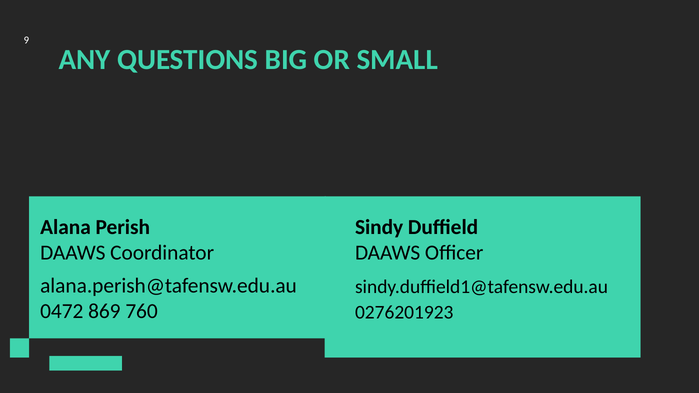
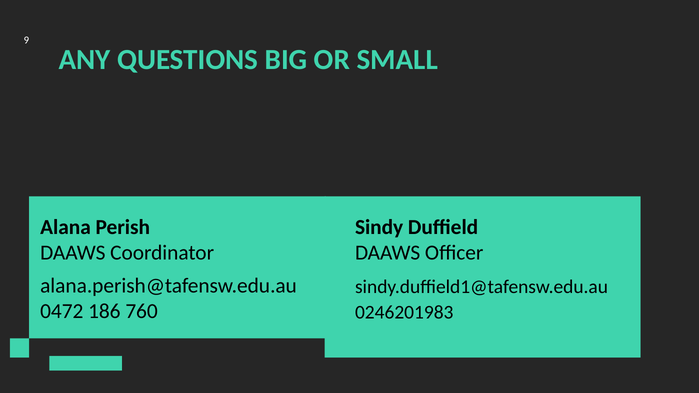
869: 869 -> 186 (104, 311)
0276201923: 0276201923 -> 0246201983 (404, 312)
